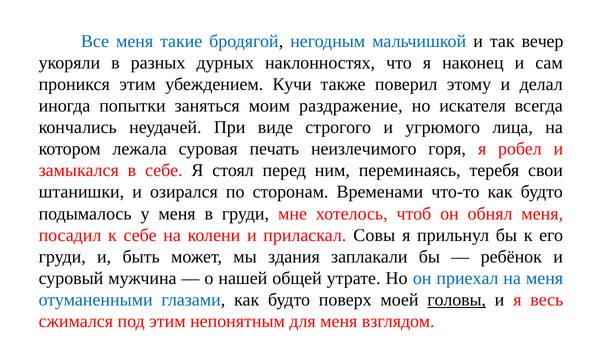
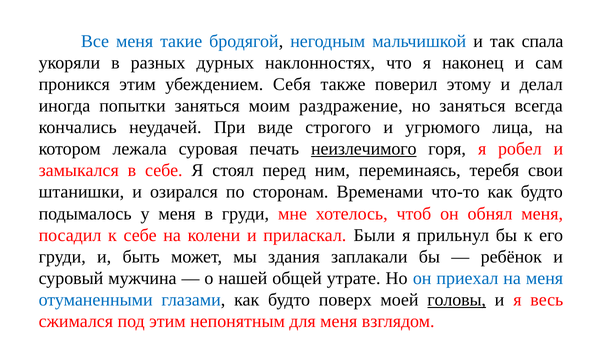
вечер: вечер -> спала (543, 41)
Кучи: Кучи -> Себя (292, 84)
но искателя: искателя -> заняться (472, 106)
неизлечимого underline: none -> present (364, 149)
Совы: Совы -> Были (374, 235)
